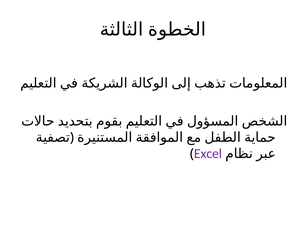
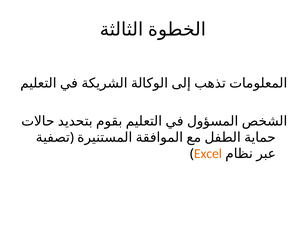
Excel colour: purple -> orange (208, 154)
